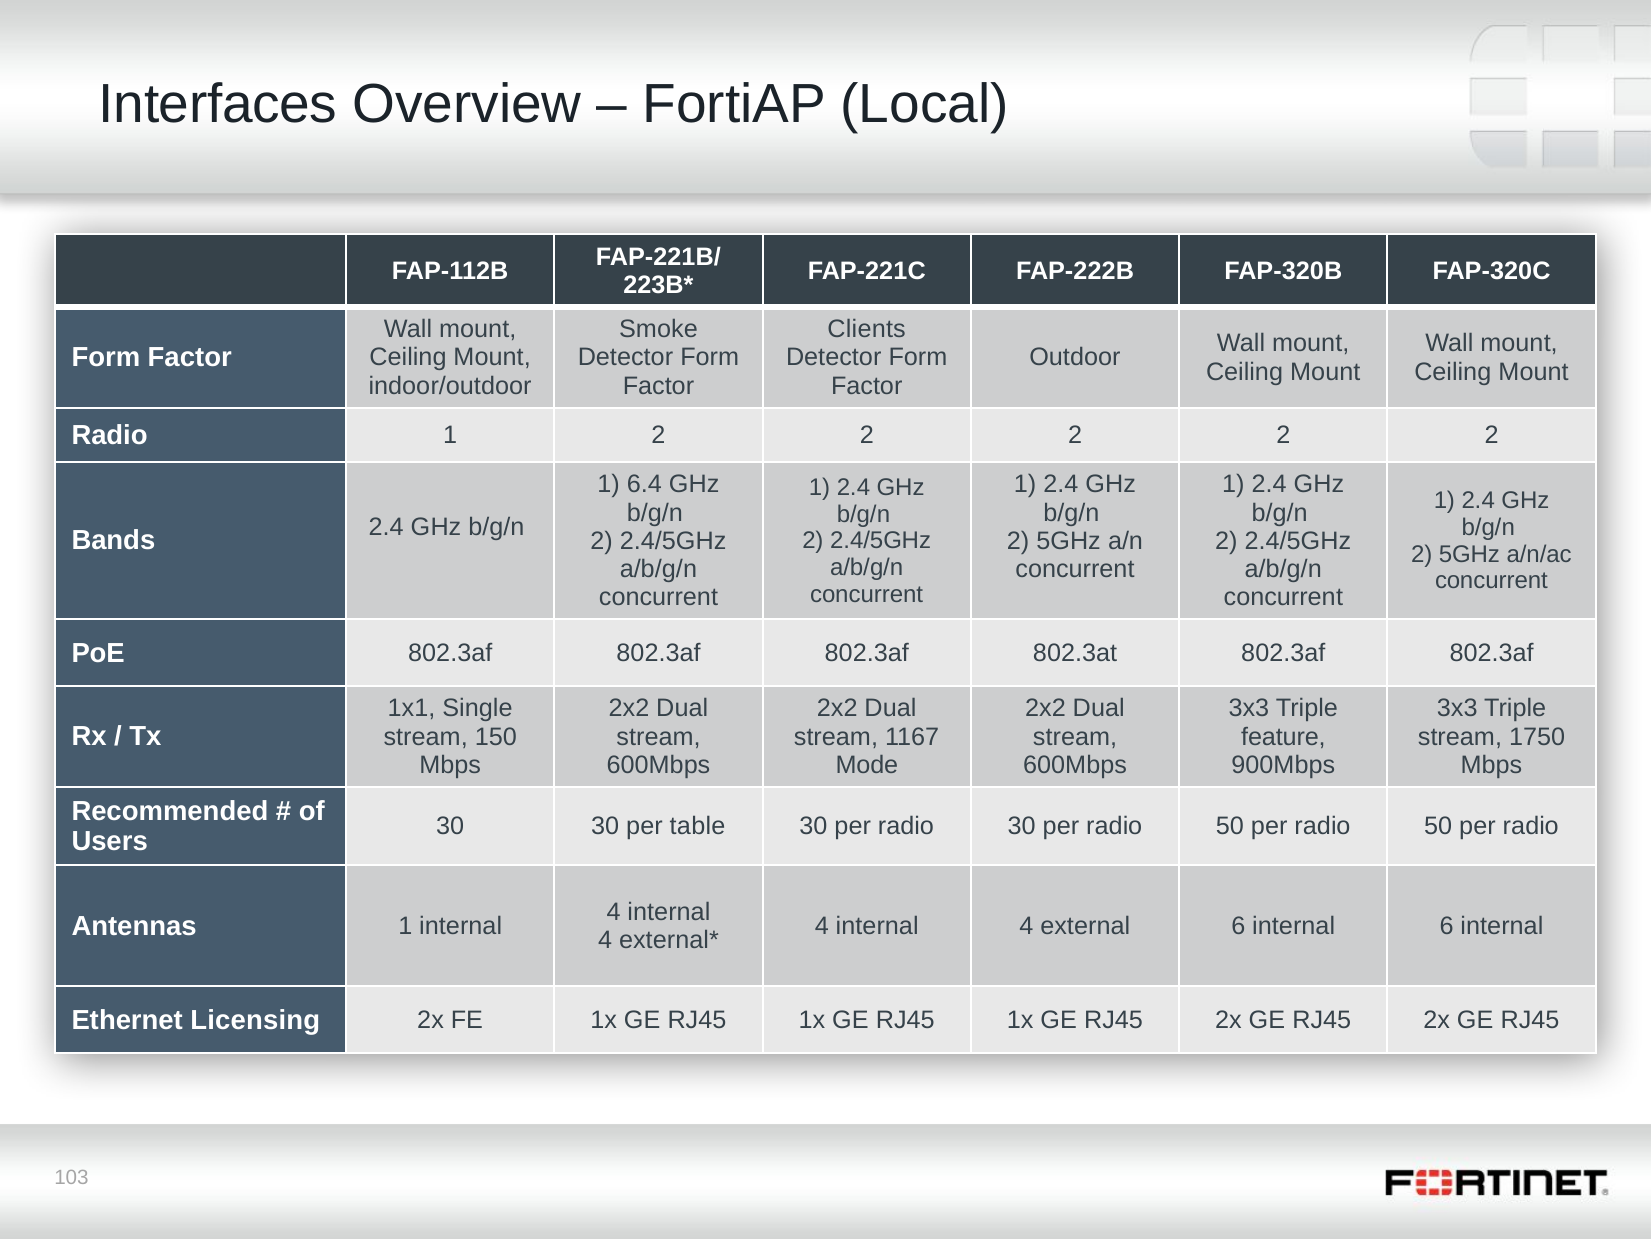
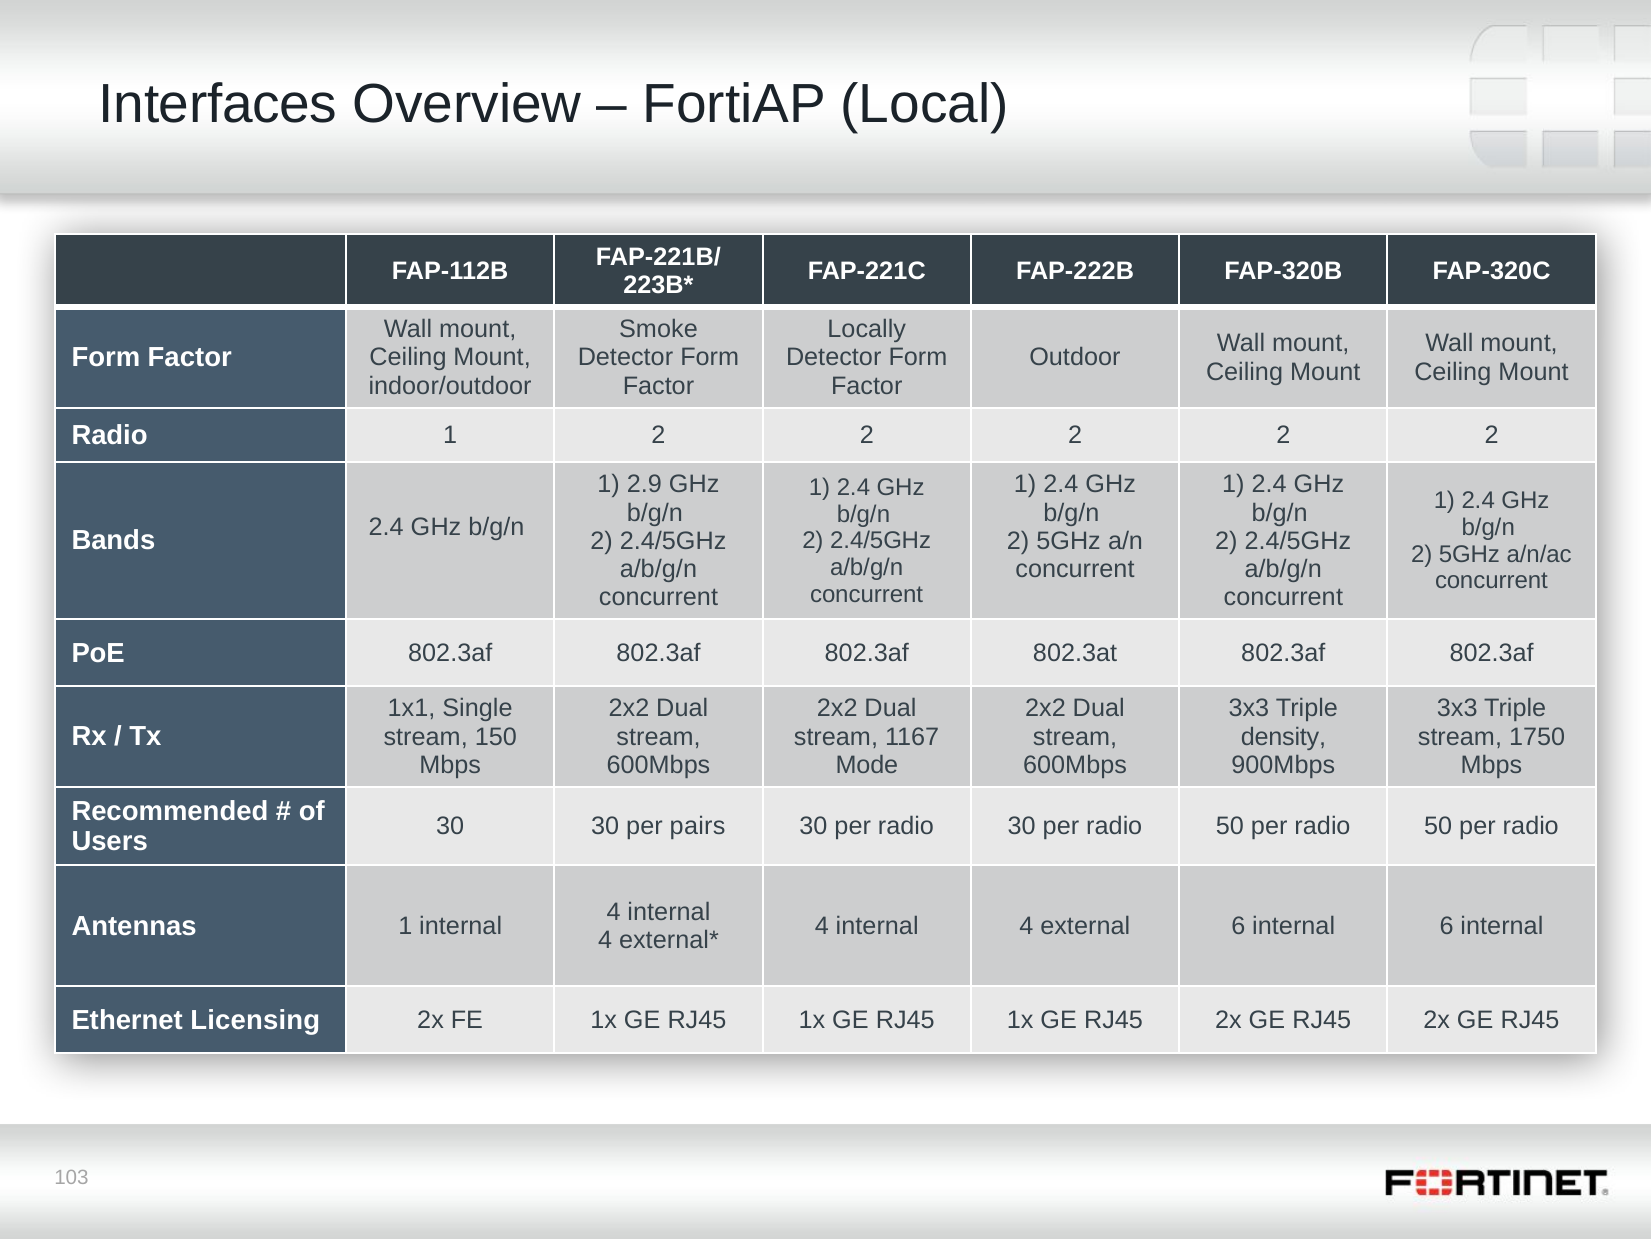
Clients: Clients -> Locally (867, 329)
6.4: 6.4 -> 2.9 (644, 484)
feature: feature -> density (1283, 736)
table: table -> pairs (698, 826)
